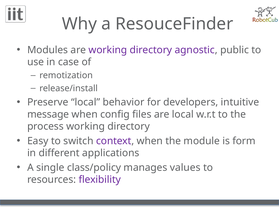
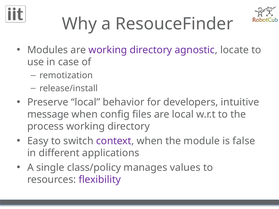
public: public -> locate (235, 50)
form: form -> false (244, 141)
